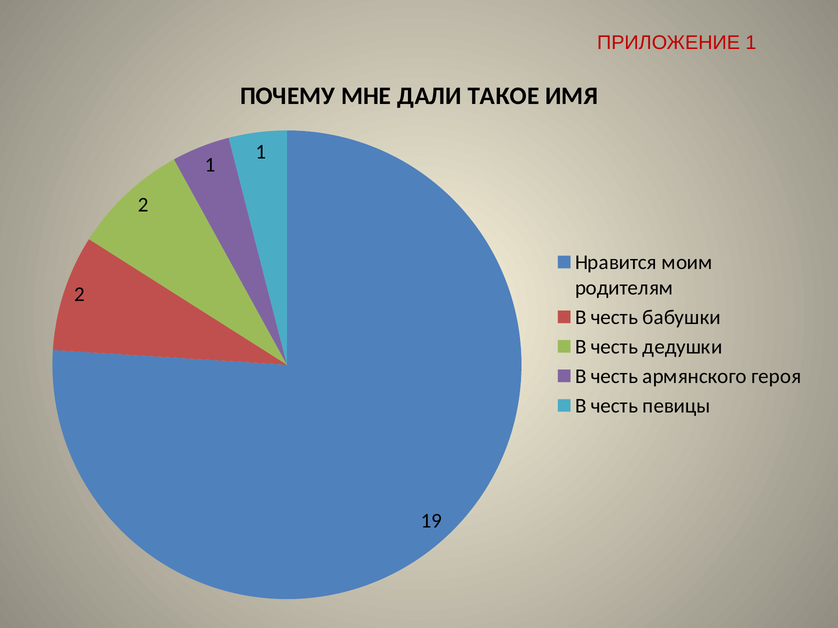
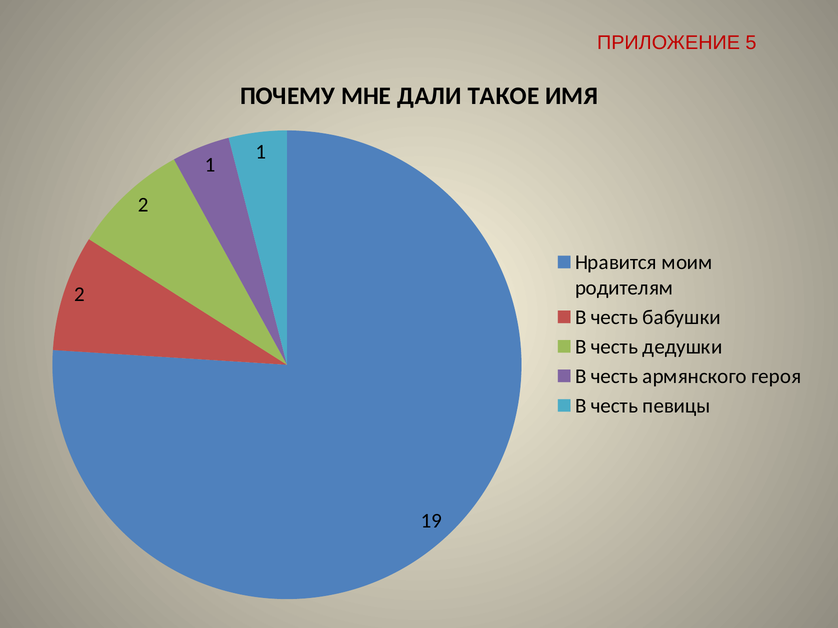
ПРИЛОЖЕНИЕ 1: 1 -> 5 (751, 43)
